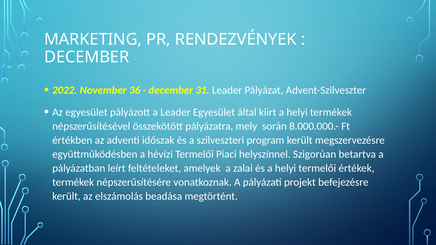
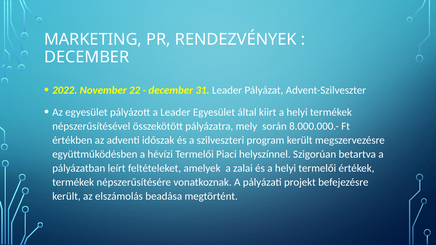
36: 36 -> 22 (135, 90)
